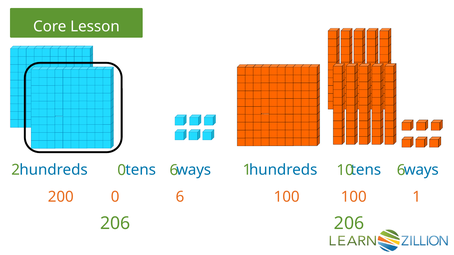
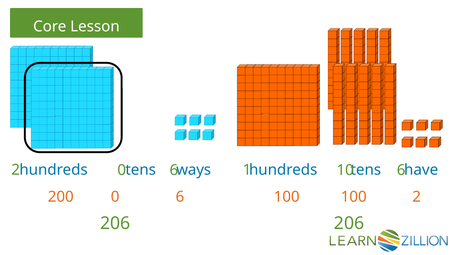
1 ways: ways -> have (421, 170)
100 1: 1 -> 2 (417, 197)
